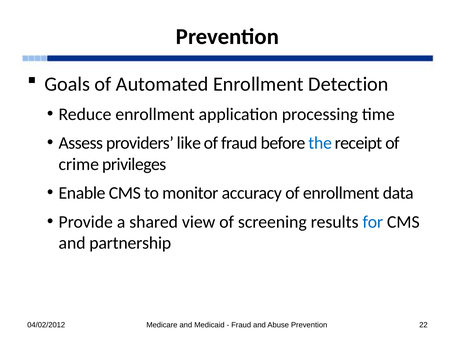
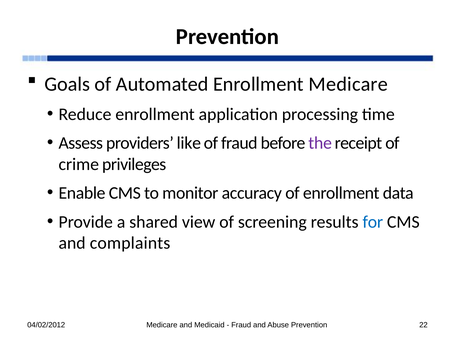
Enrollment Detection: Detection -> Medicare (348, 84)
the colour: blue -> purple (320, 143)
partnership: partnership -> complaints (130, 243)
